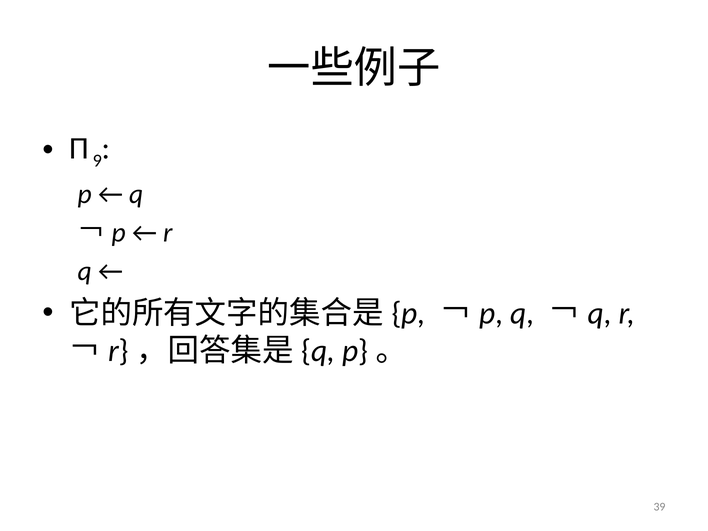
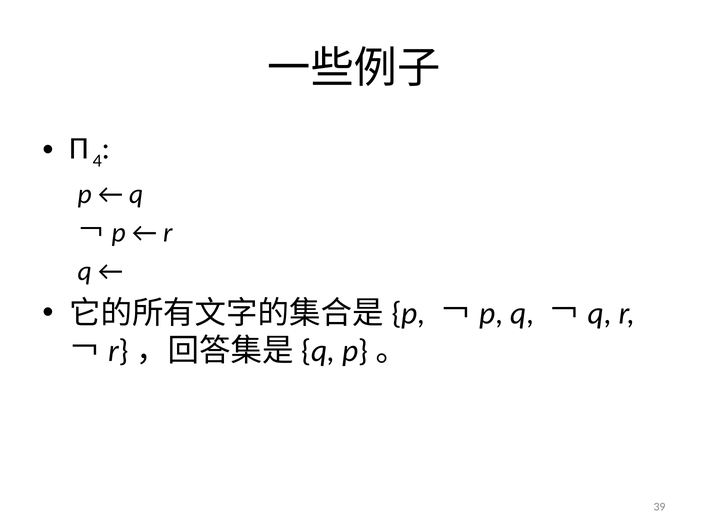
9: 9 -> 4 (97, 161)
